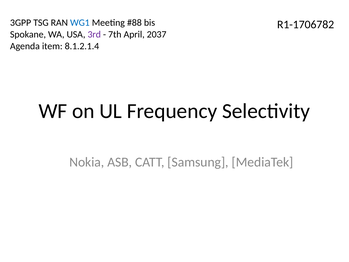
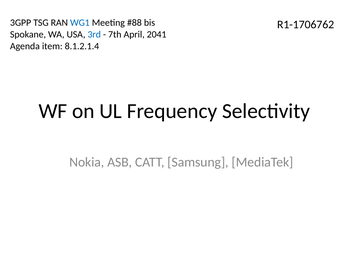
R1-1706782: R1-1706782 -> R1-1706762 (306, 25)
3rd colour: purple -> blue (94, 34)
2037: 2037 -> 2041 (157, 34)
